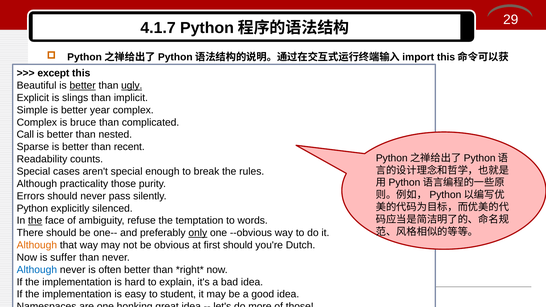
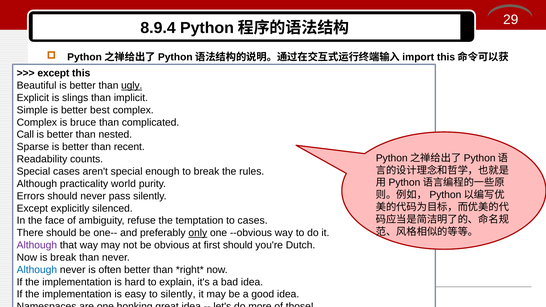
4.1.7: 4.1.7 -> 8.9.4 (158, 28)
better underline: present -> none (83, 86)
year: year -> best (100, 110)
practicality those: those -> world (123, 184)
Python: Python -> Except (32, 208)
the underline: present -> none (35, 221)
to words: words -> cases (253, 221)
Although colour: orange -> purple (37, 245)
is suffer: suffer -> break (63, 258)
to student: student -> silently (178, 294)
